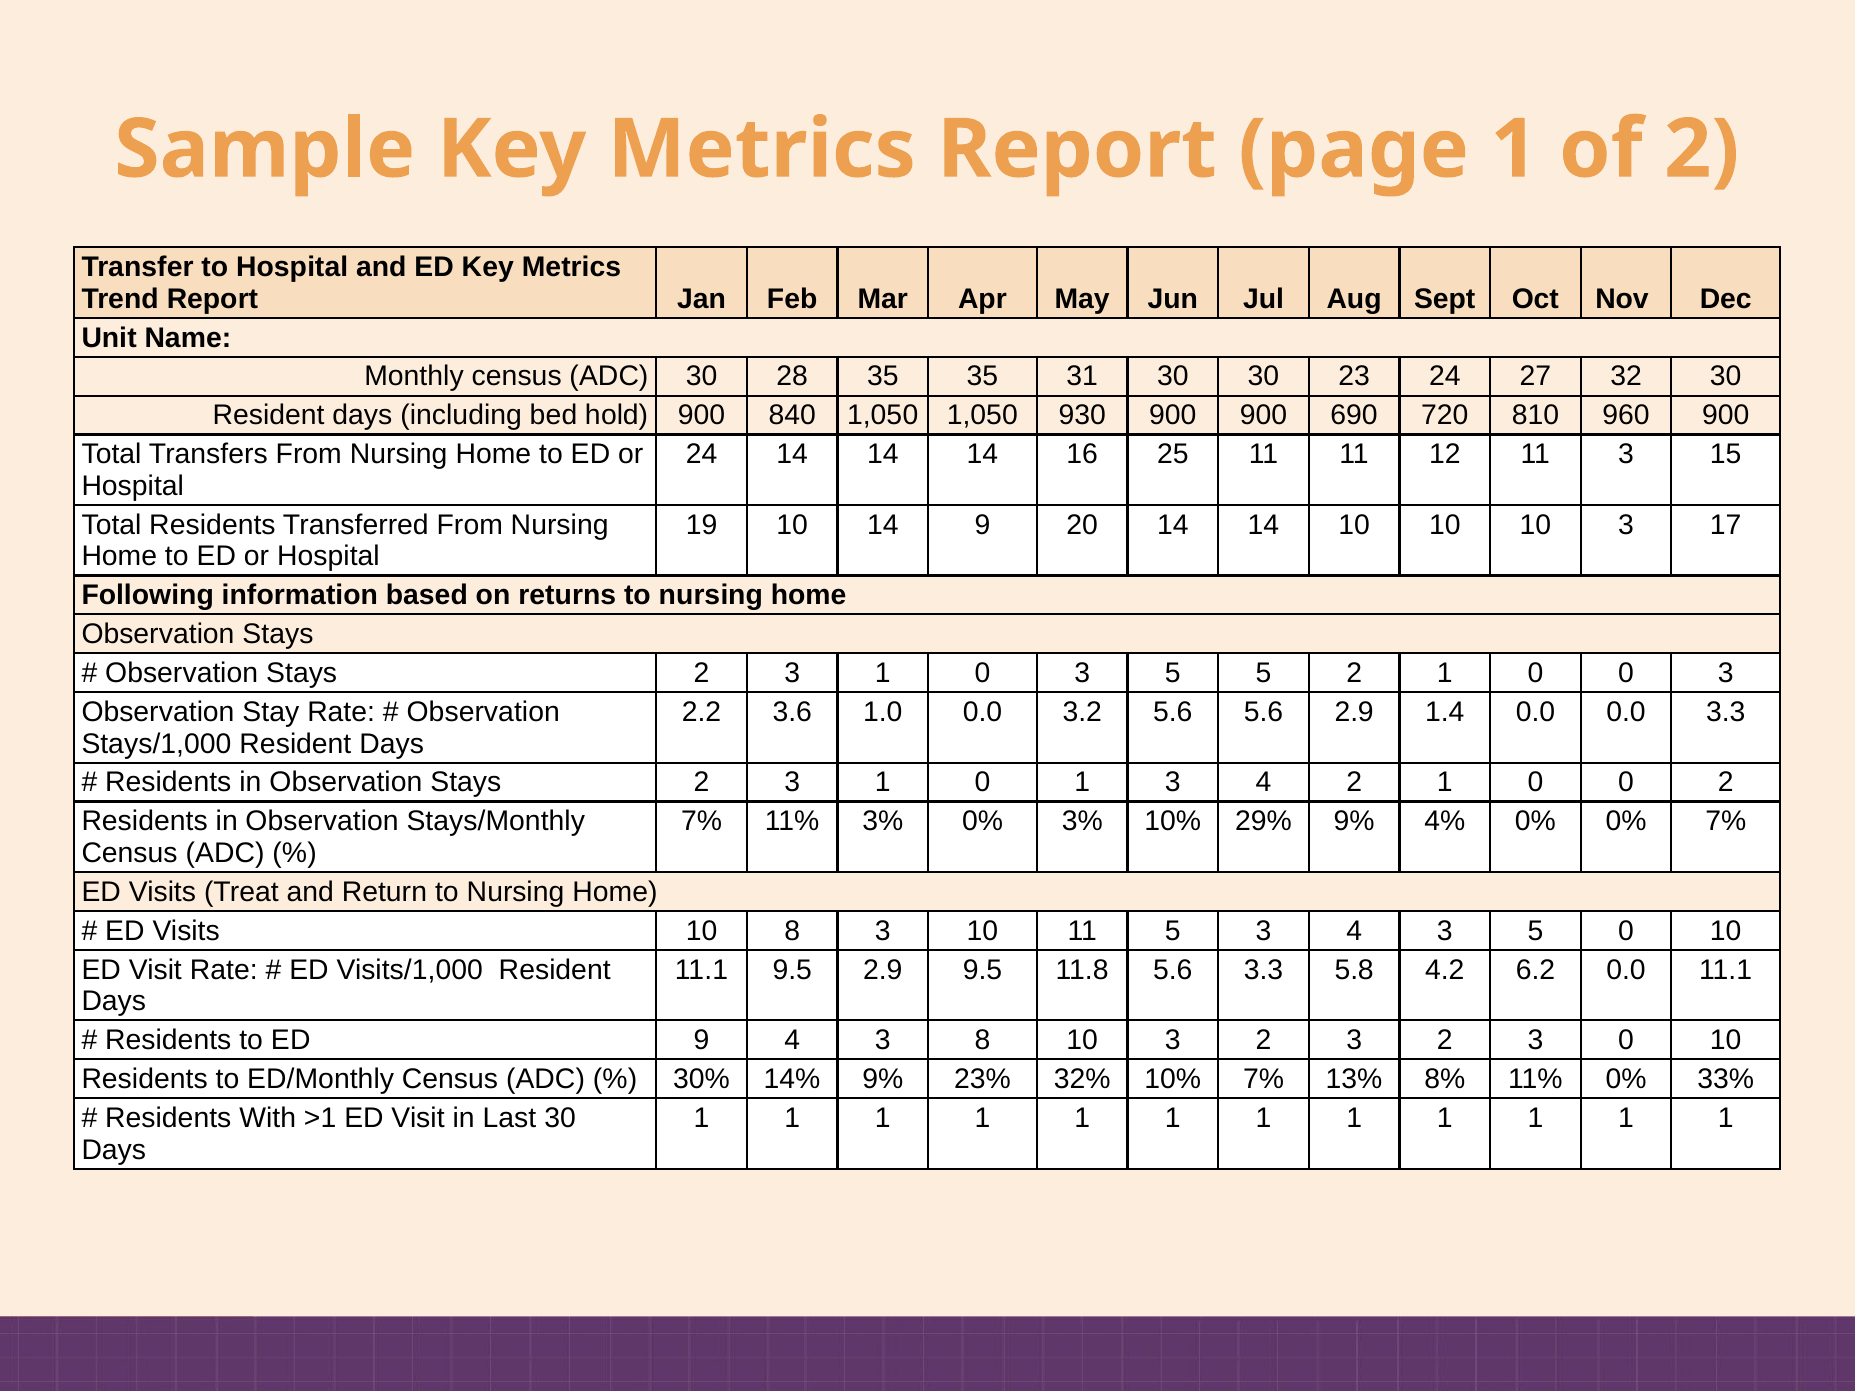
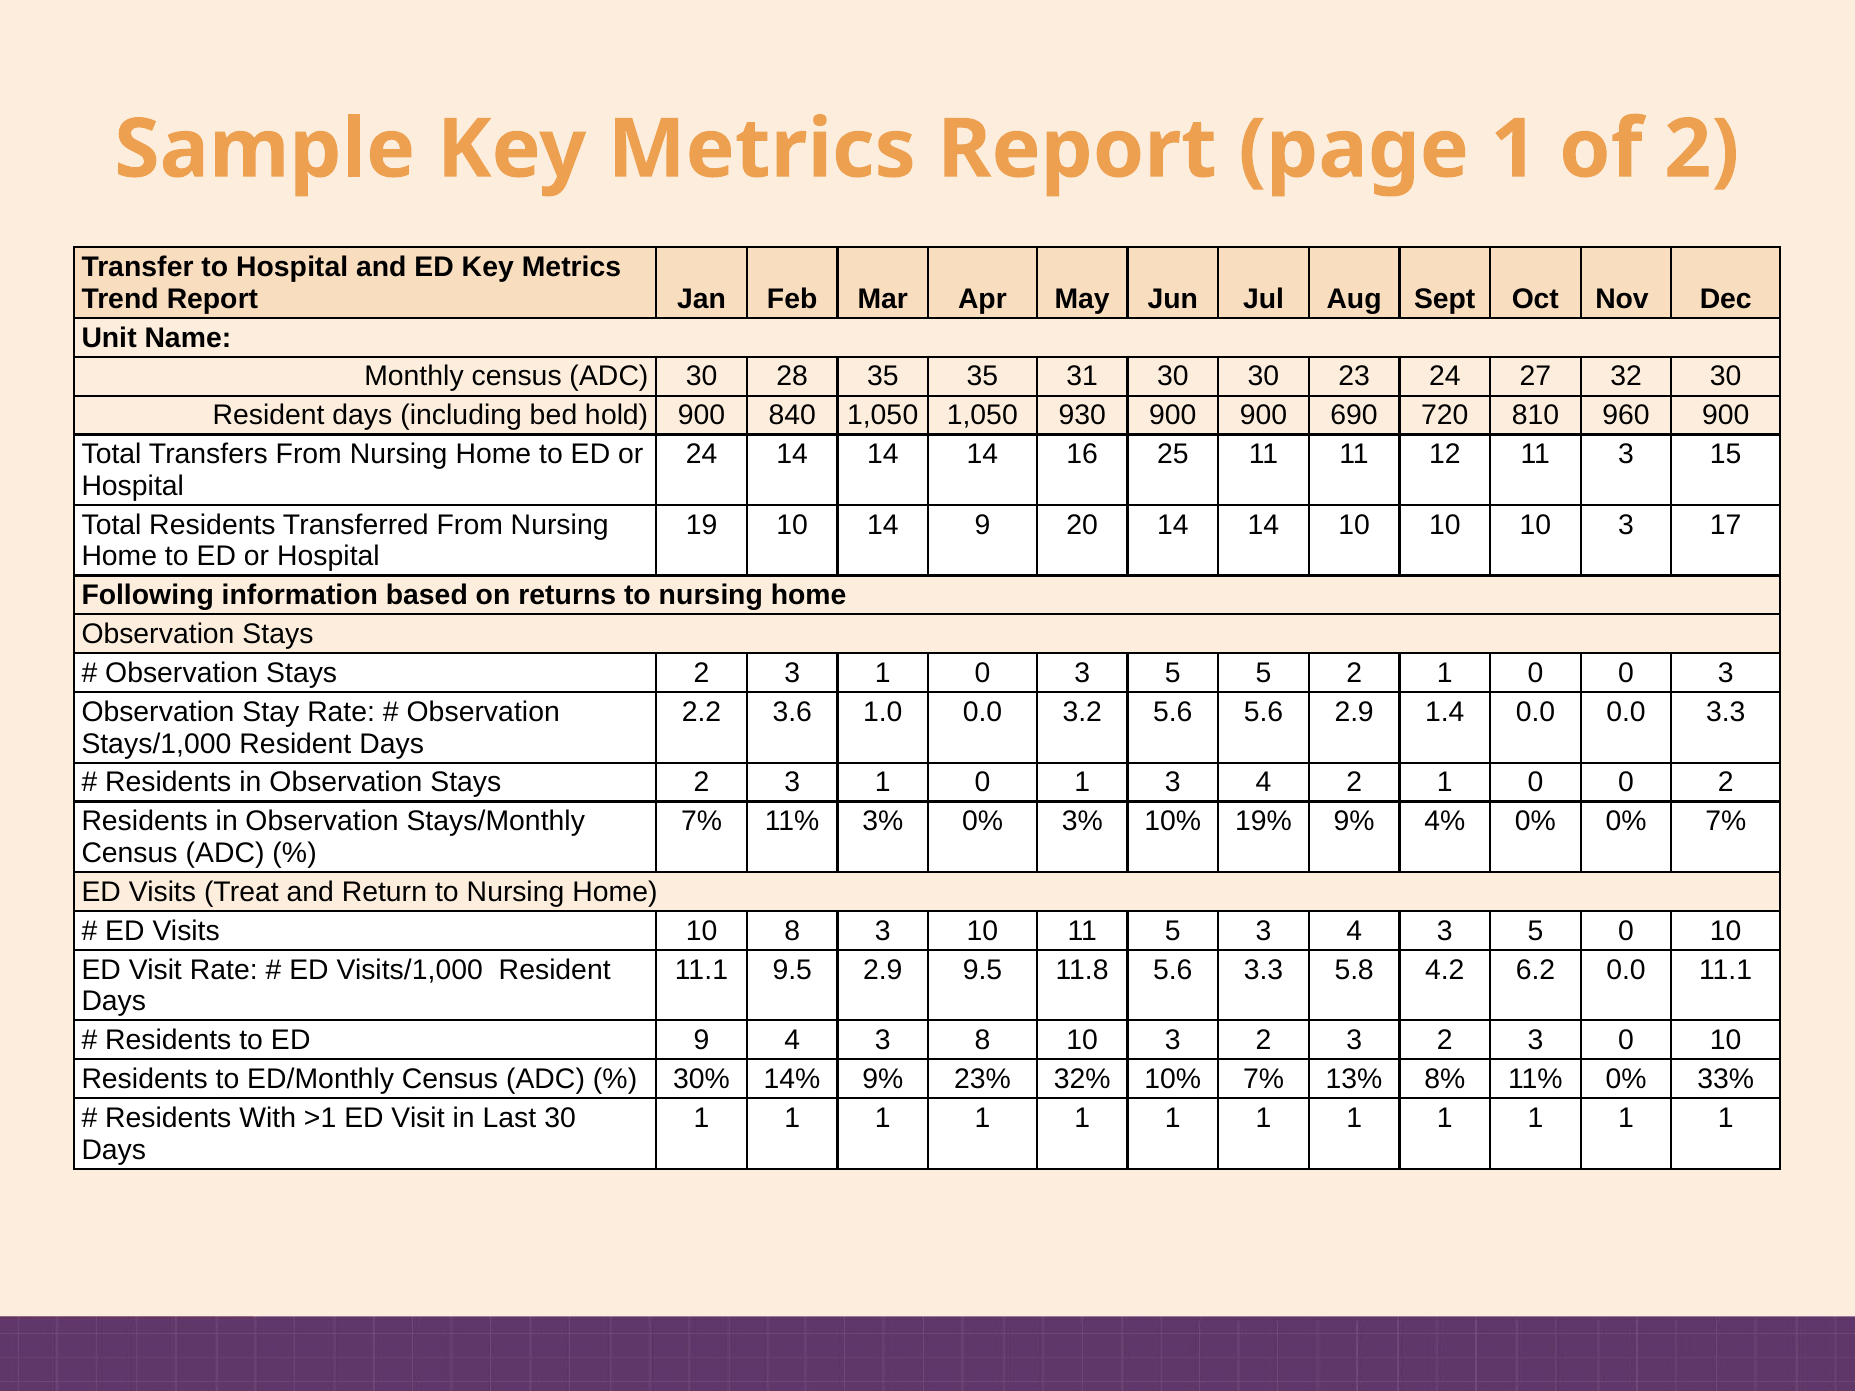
29%: 29% -> 19% (1263, 822)
